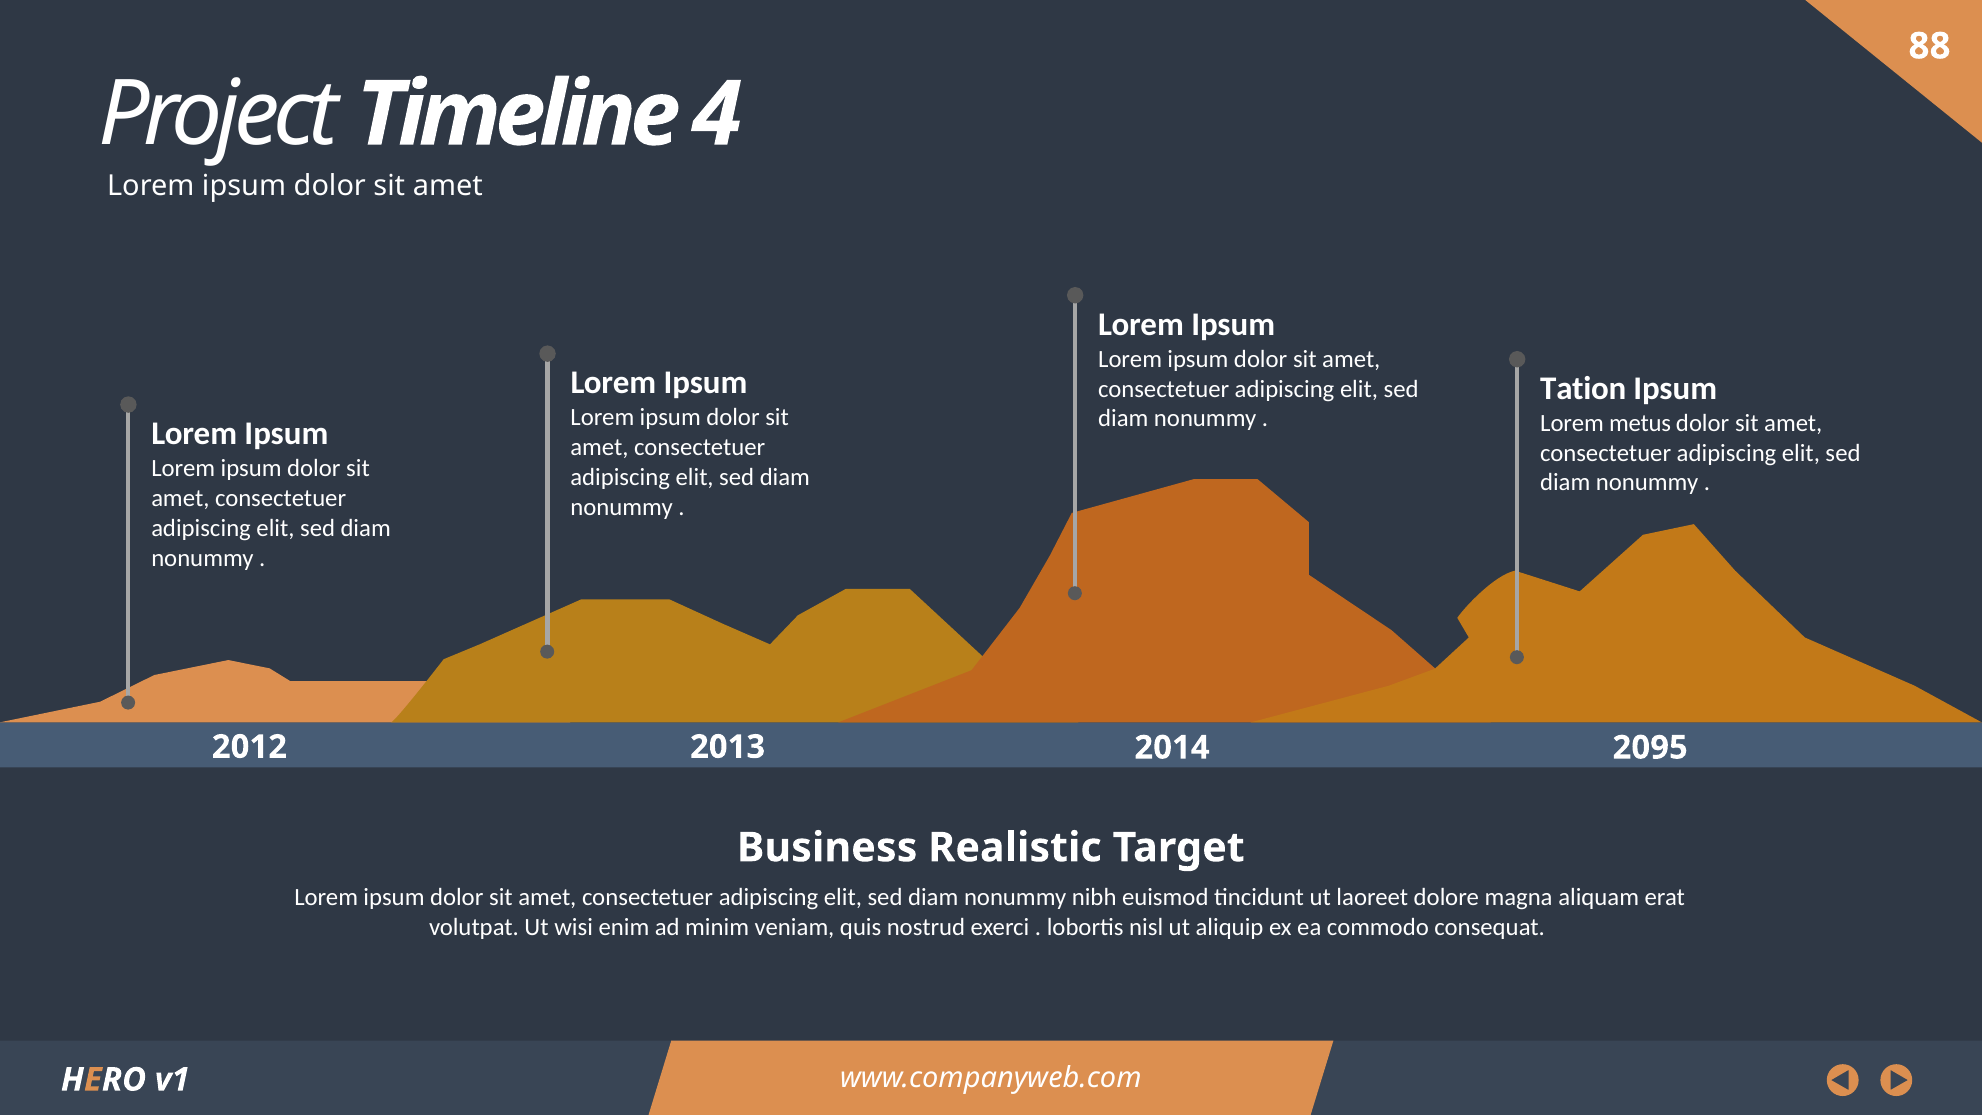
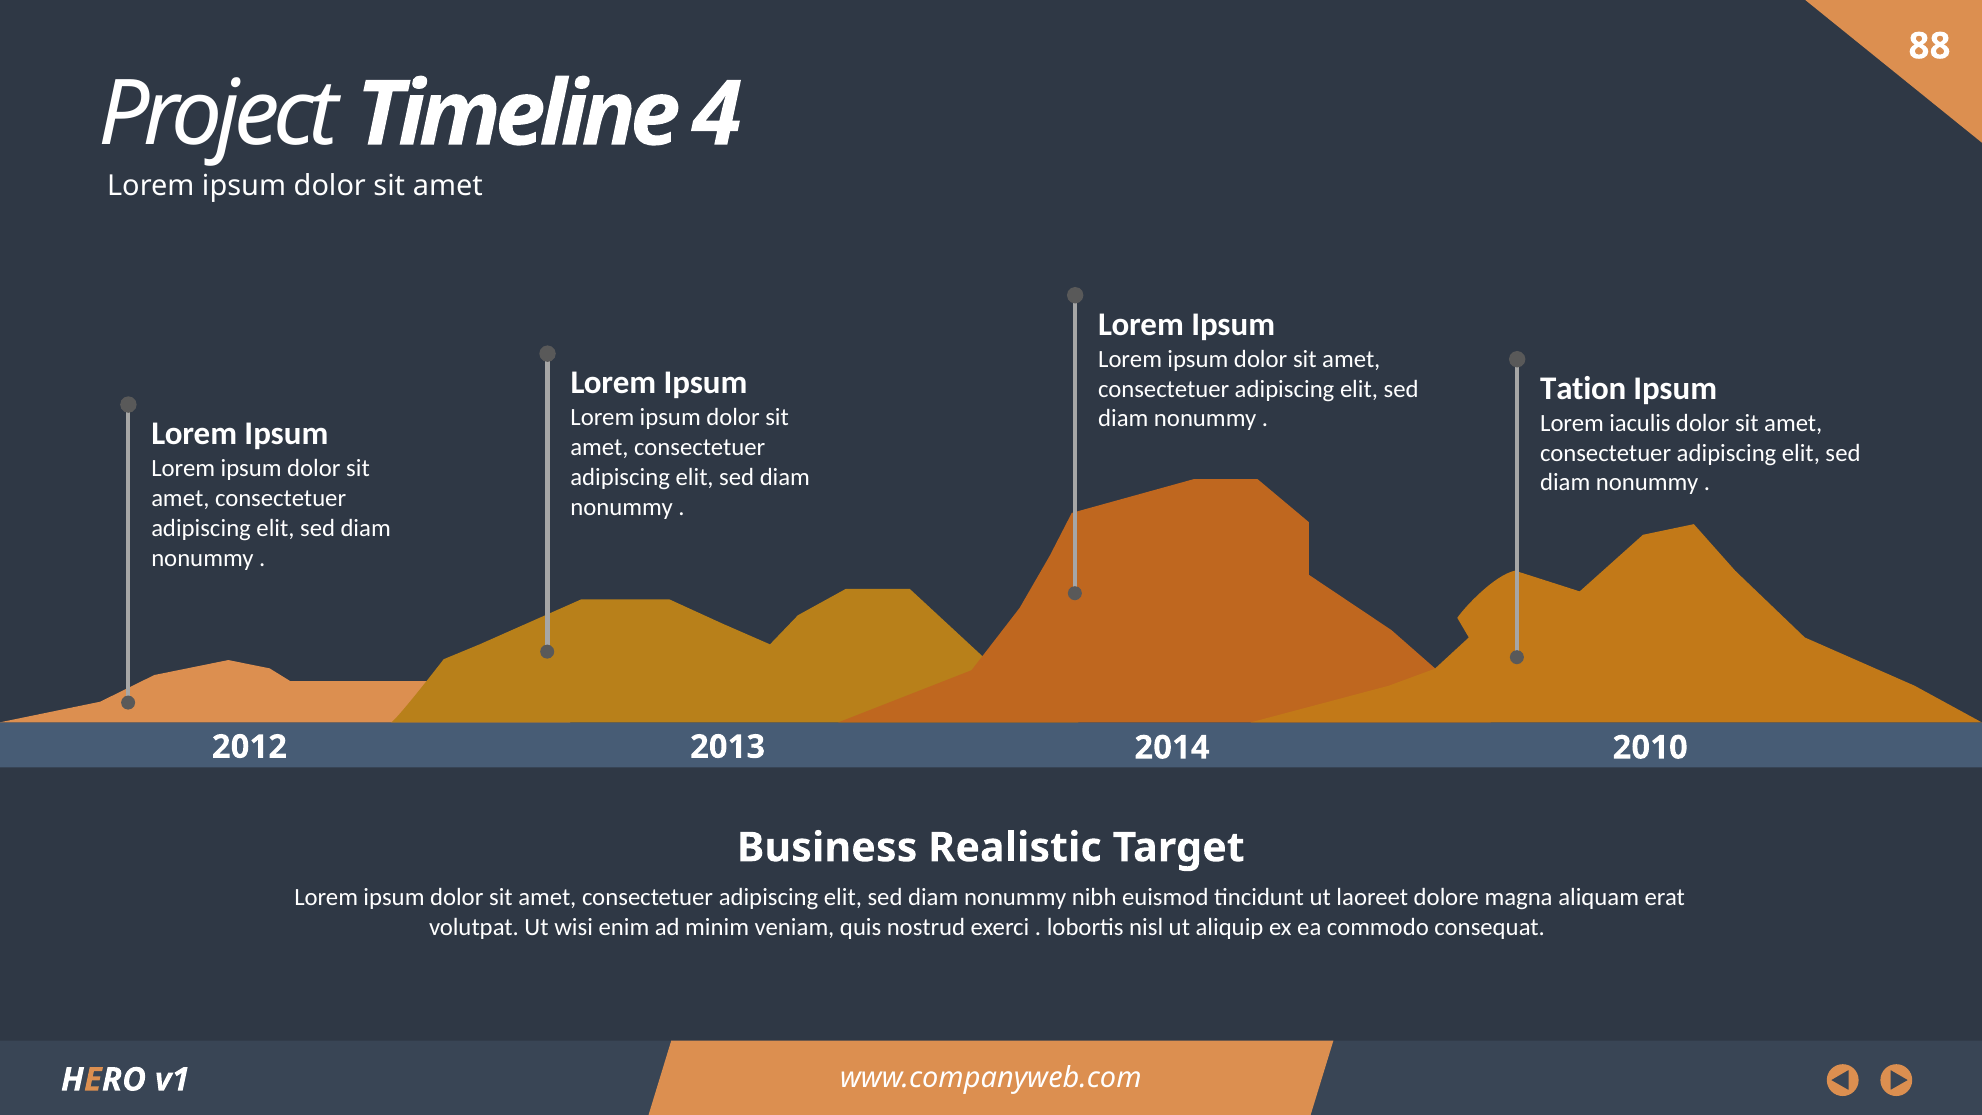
metus: metus -> iaculis (1640, 423)
2095: 2095 -> 2010 (1650, 748)
